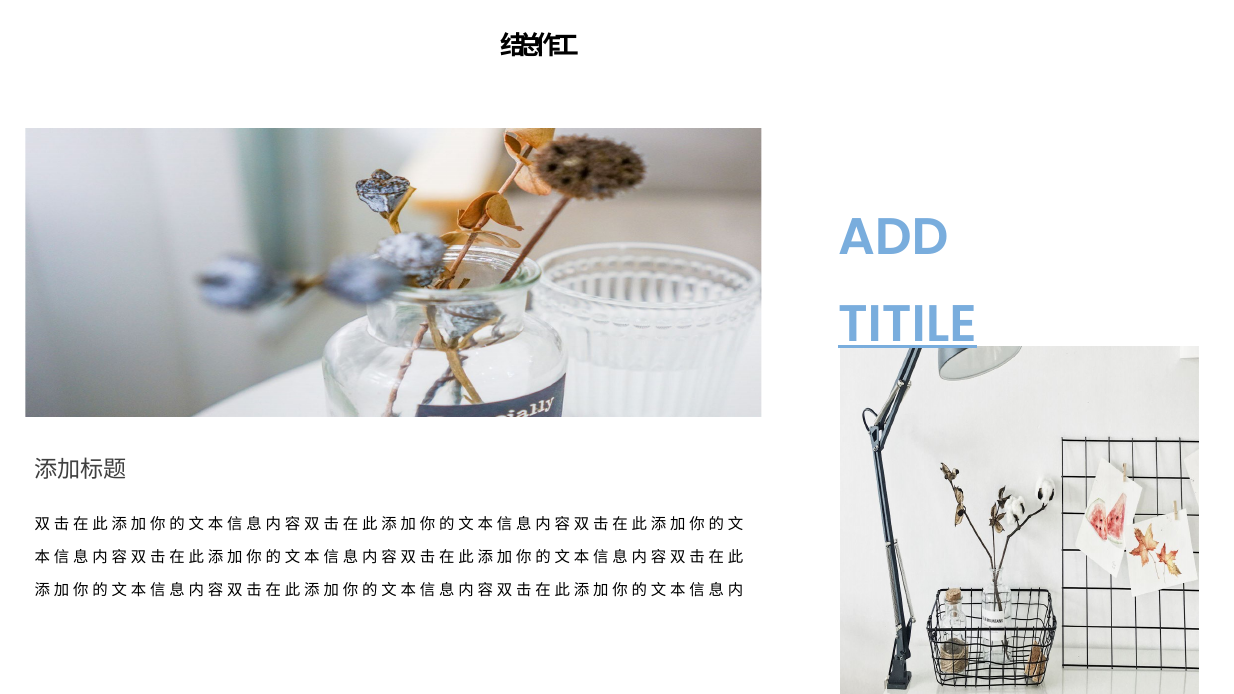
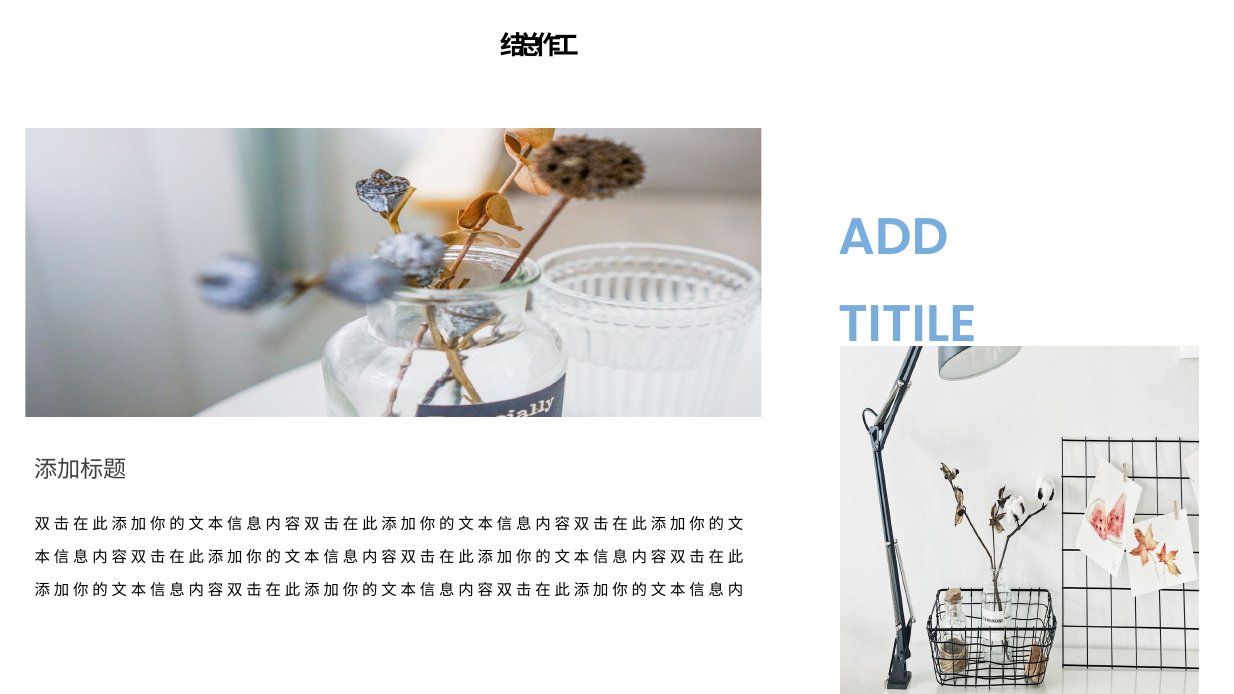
TITILE underline: present -> none (907, 324)
